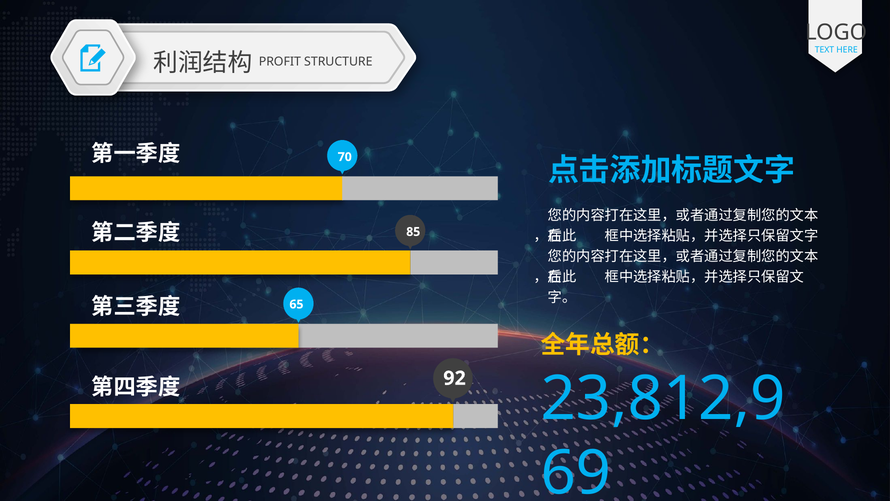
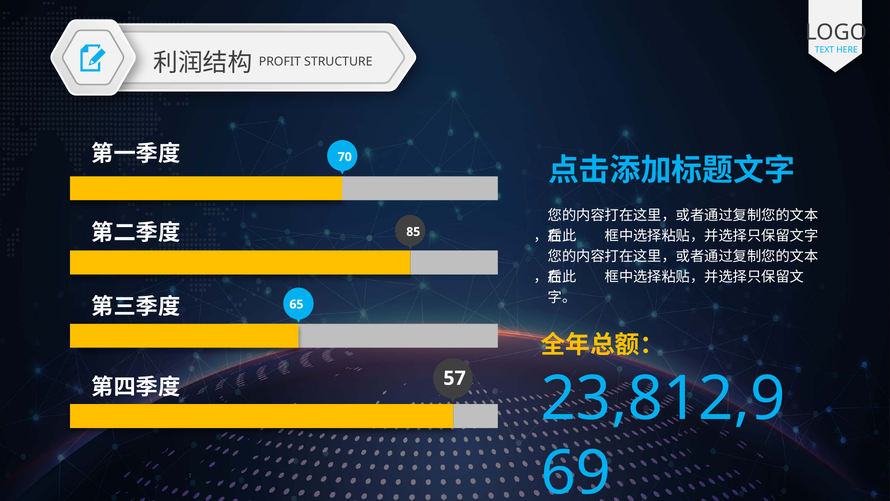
92: 92 -> 57 (455, 378)
